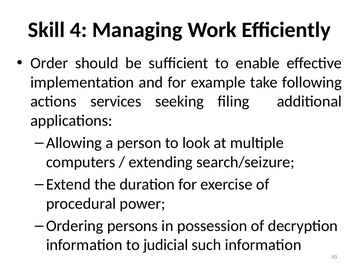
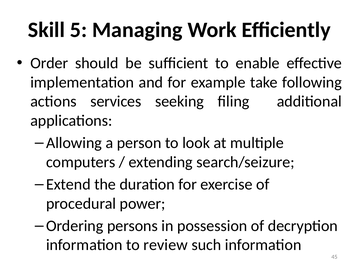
4: 4 -> 5 (78, 30)
judicial: judicial -> review (166, 245)
